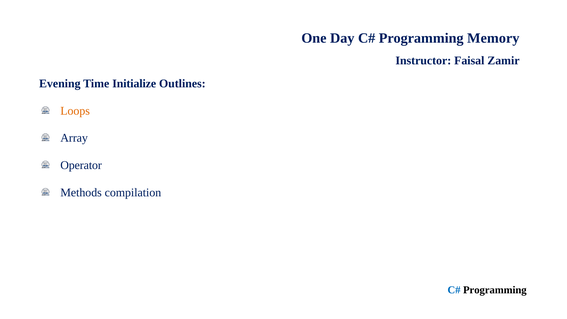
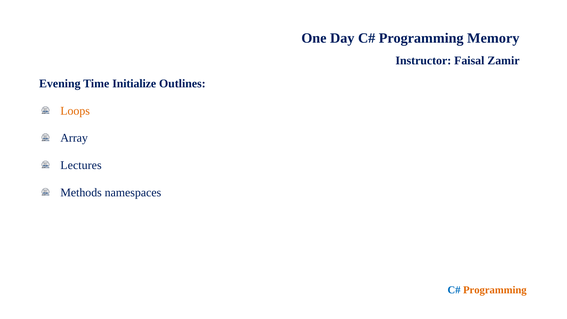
Operator: Operator -> Lectures (81, 165)
compilation: compilation -> namespaces (133, 192)
Programming colour: black -> orange (495, 290)
